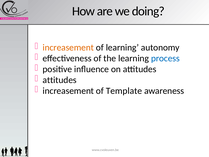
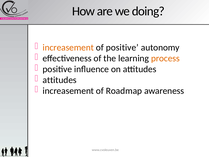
of learning: learning -> positive (122, 48)
process colour: blue -> orange (165, 58)
Template: Template -> Roadmap (124, 91)
